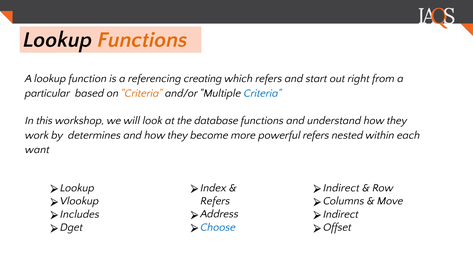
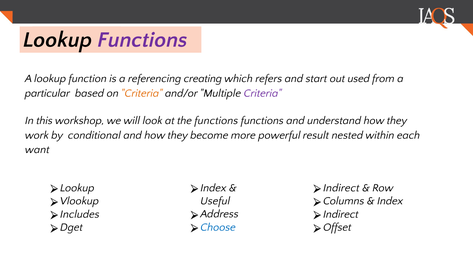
Functions colour: orange -> purple (143, 40)
right: right -> used (359, 79)
Criteria colour: blue -> purple (263, 93)
the database: database -> functions (216, 121)
determines: determines -> conditional (94, 135)
powerful refers: refers -> result (316, 135)
Refers: Refers -> Useful (215, 201)
Move: Move -> Index (390, 201)
